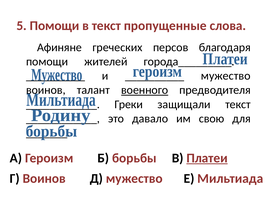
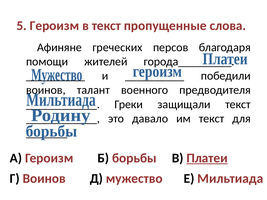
5 Помощи: Помощи -> Героизм (54, 26)
мужество: мужество -> победили (226, 76)
военного underline: present -> none (145, 90)
им свою: свою -> текст (212, 119)
